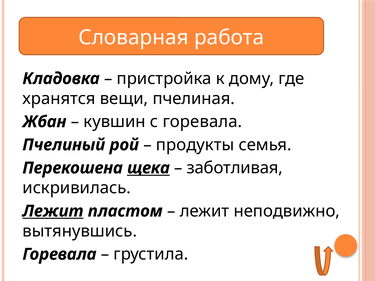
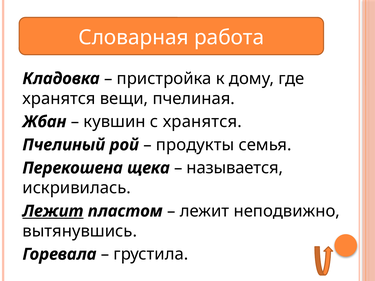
с горевала: горевала -> хранятся (202, 122)
щека underline: present -> none (148, 168)
заботливая: заботливая -> называется (235, 168)
